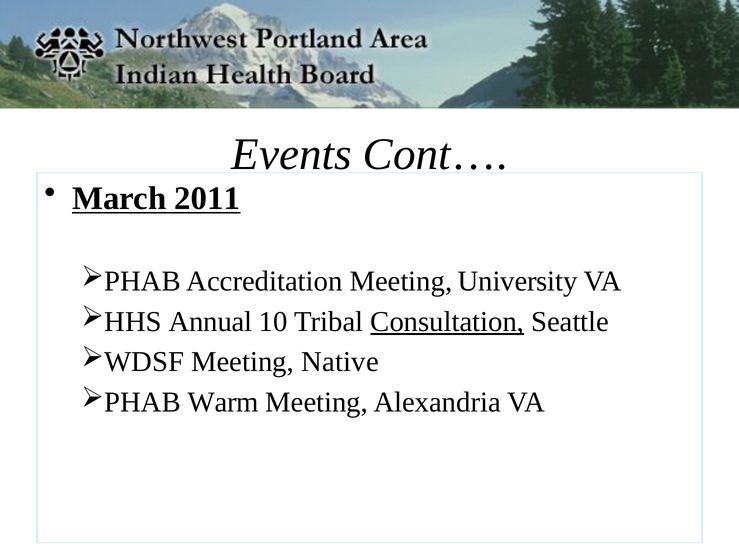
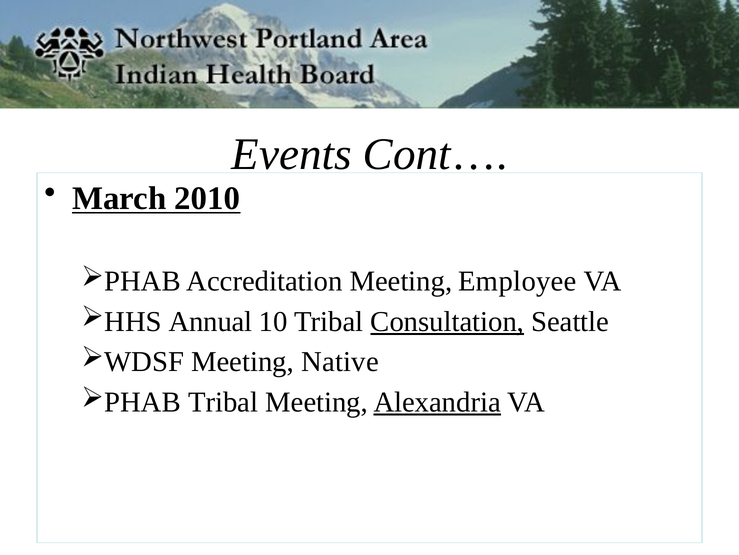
2011: 2011 -> 2010 (207, 198)
University: University -> Employee (517, 281)
Warm: Warm -> Tribal (223, 402)
Alexandria underline: none -> present (437, 402)
